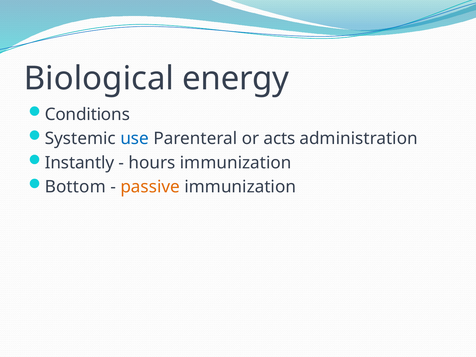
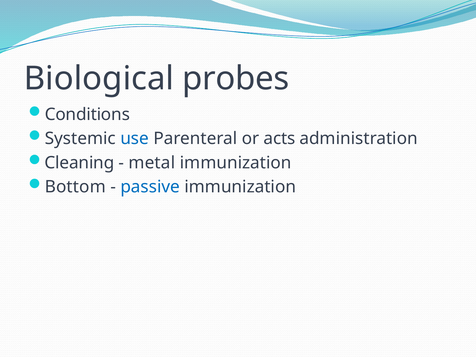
energy: energy -> probes (236, 79)
Instantly: Instantly -> Cleaning (79, 163)
hours: hours -> metal (152, 163)
passive colour: orange -> blue (150, 187)
